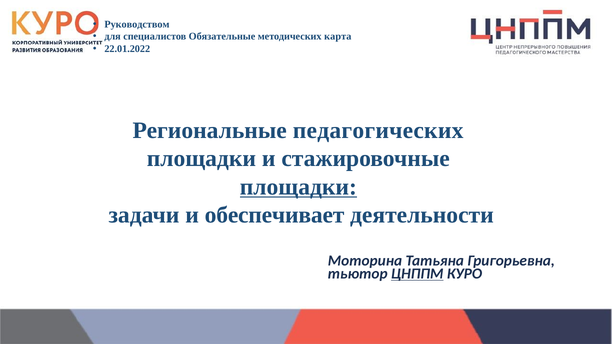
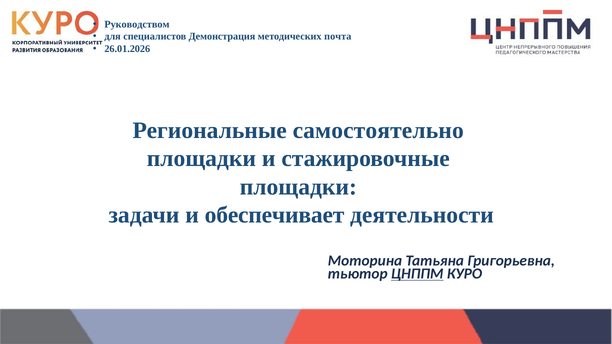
Обязательные: Обязательные -> Демонстрация (222, 37)
карта: карта -> почта (338, 37)
22.01.2022: 22.01.2022 -> 26.01.2026 (127, 49)
педагогических: педагогических -> самостоятельно (378, 130)
площадки underline: present -> none (298, 187)
